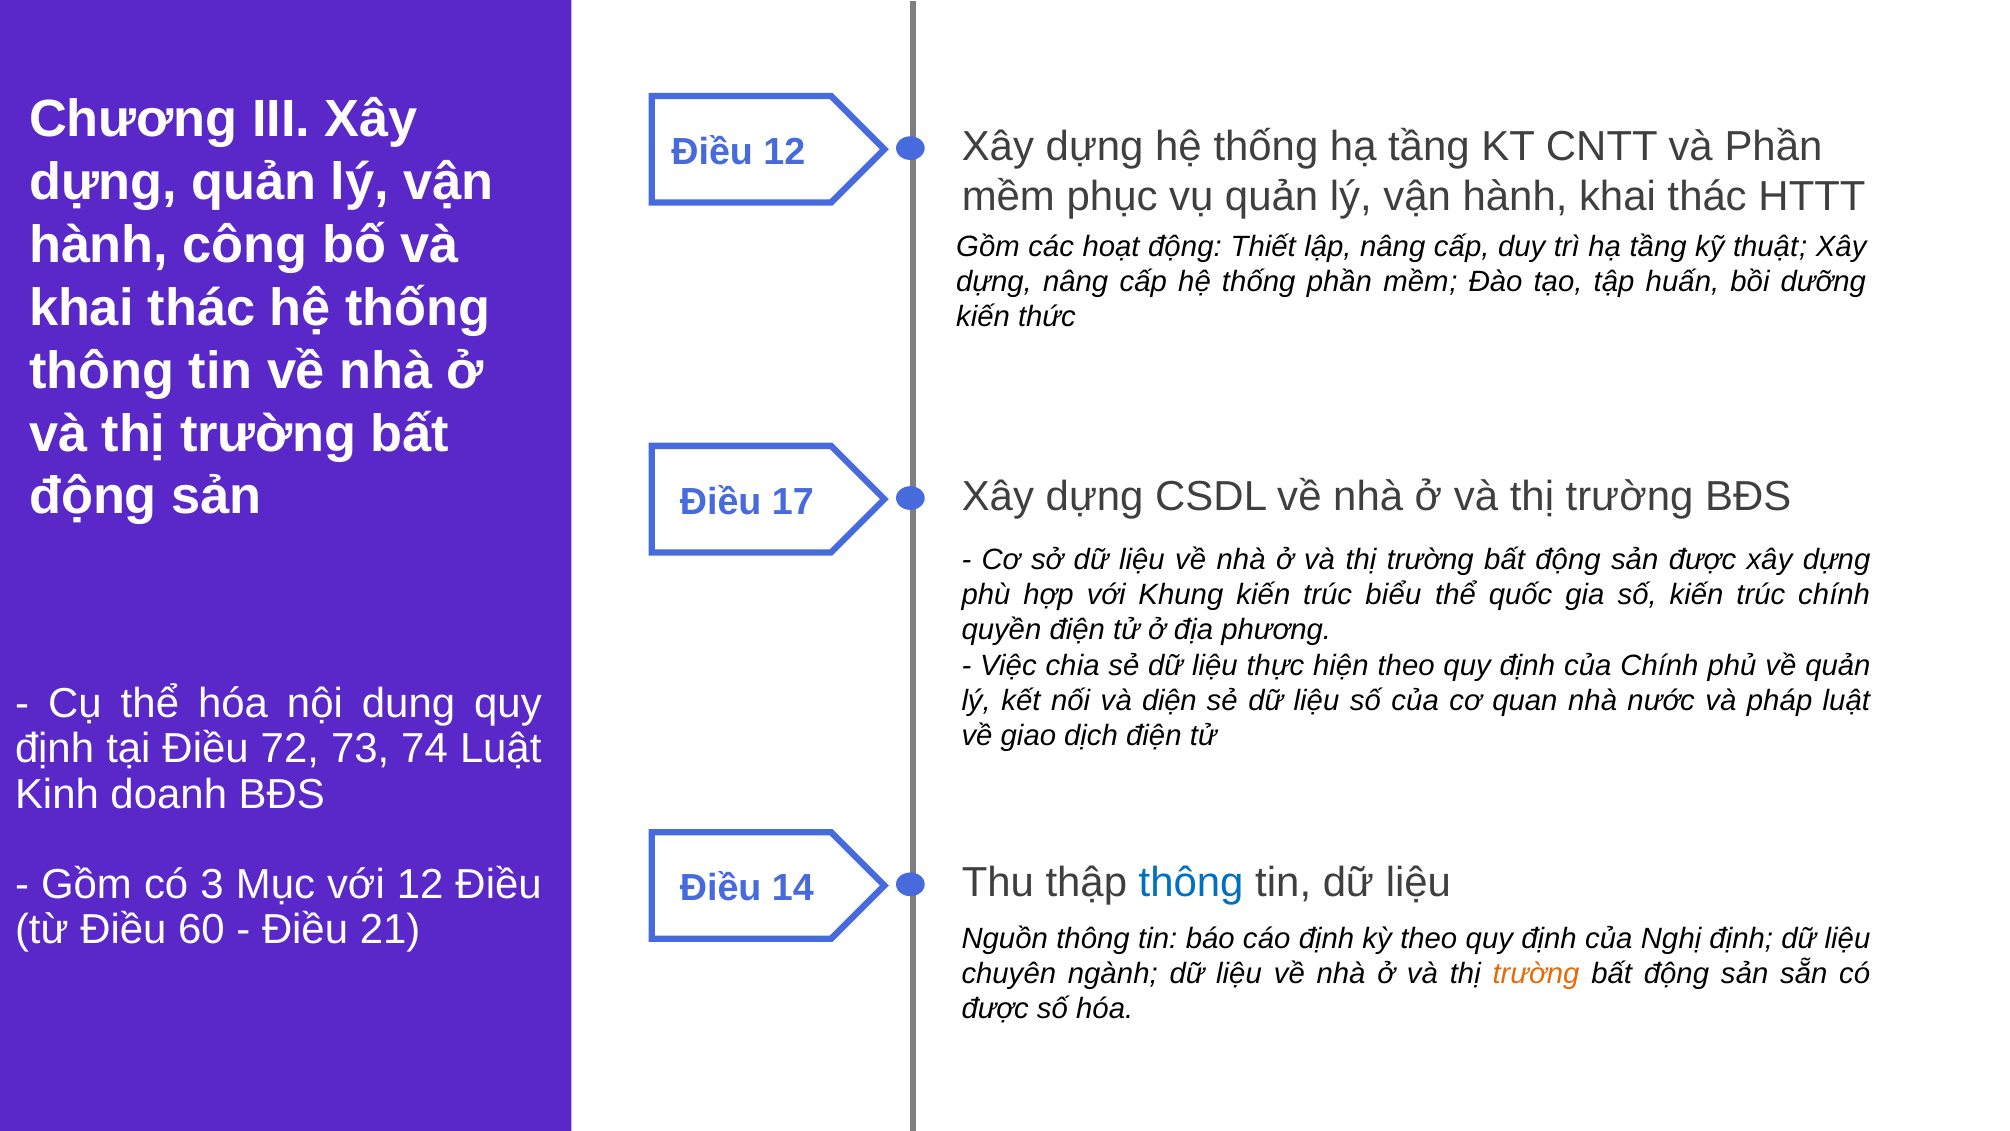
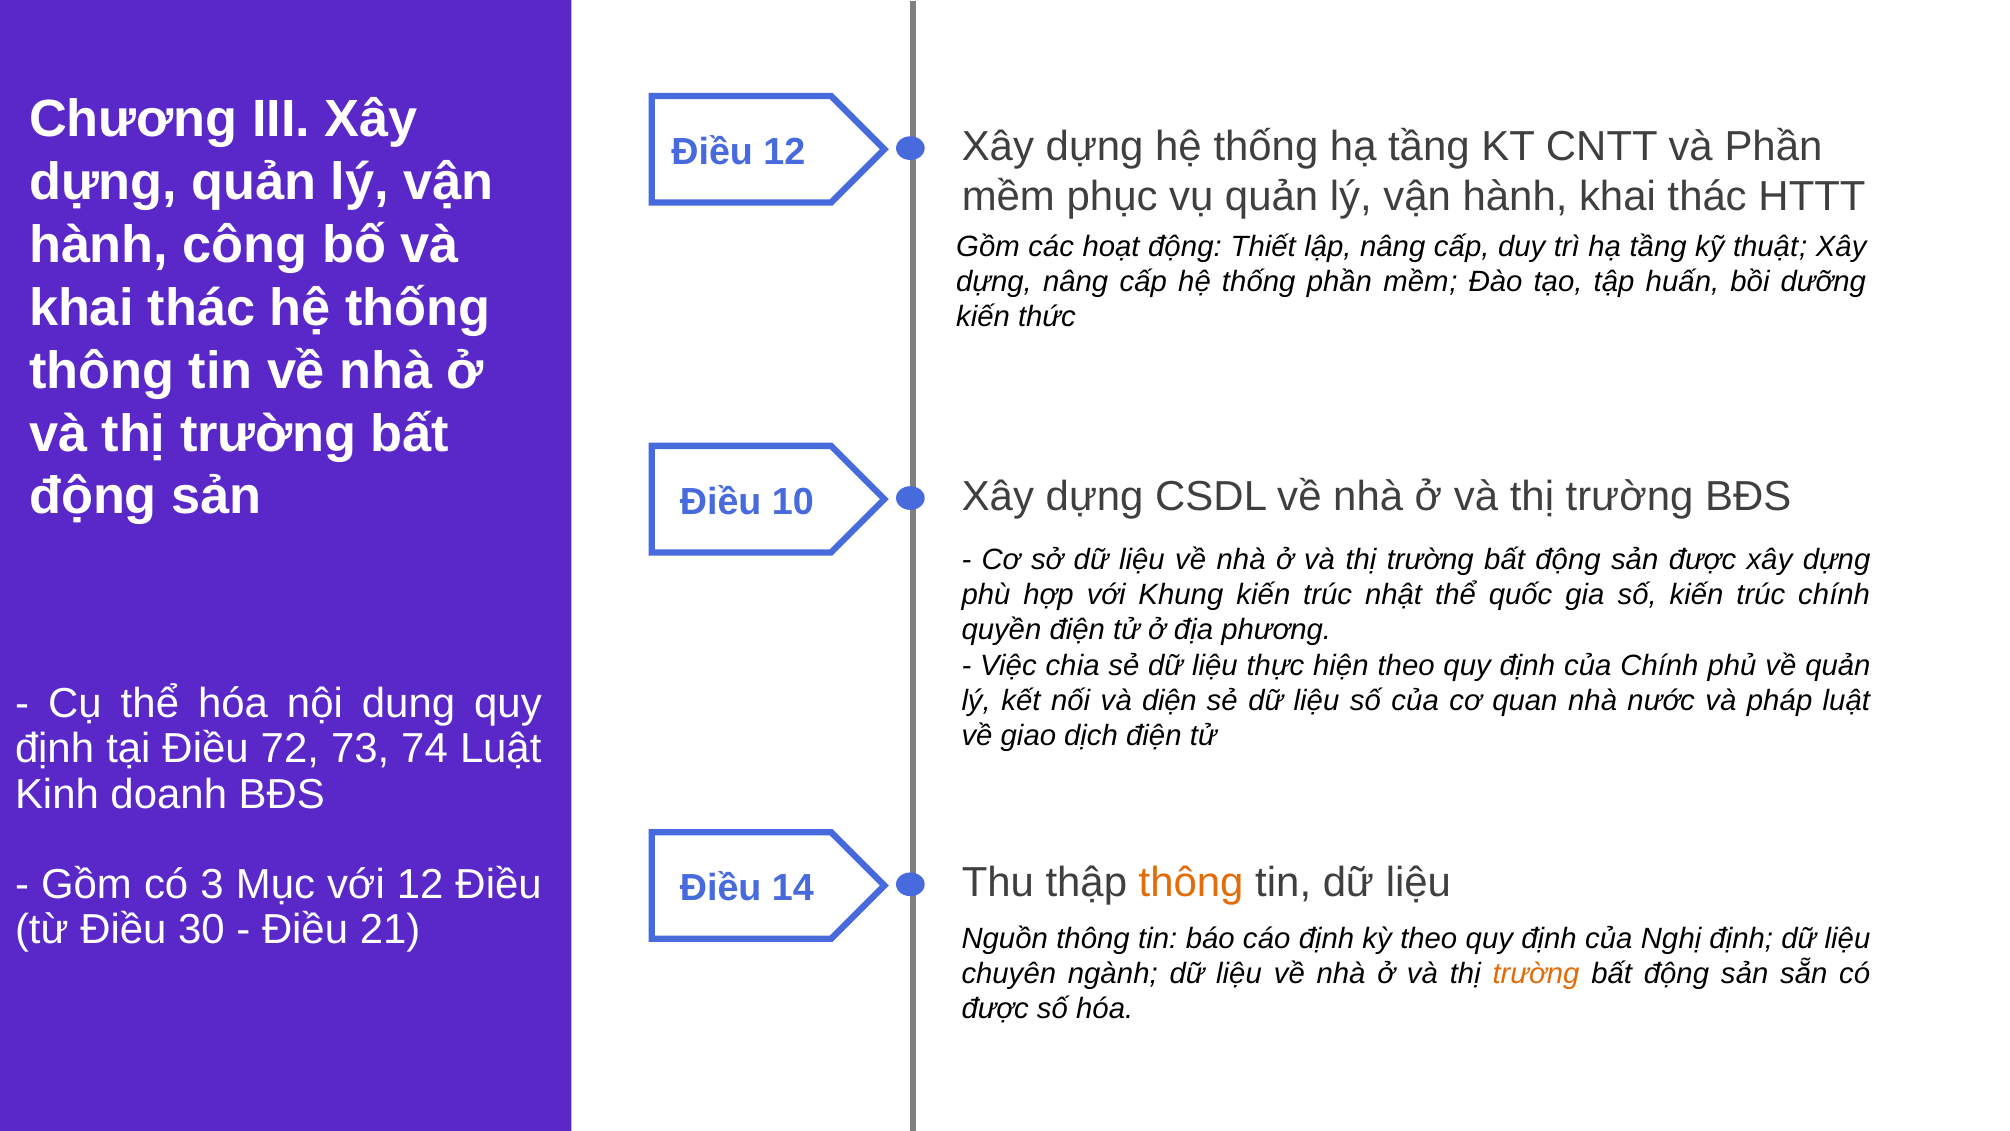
17: 17 -> 10 (793, 502)
biểu: biểu -> nhật (1394, 595)
thông colour: blue -> orange (1191, 882)
60: 60 -> 30 (201, 930)
